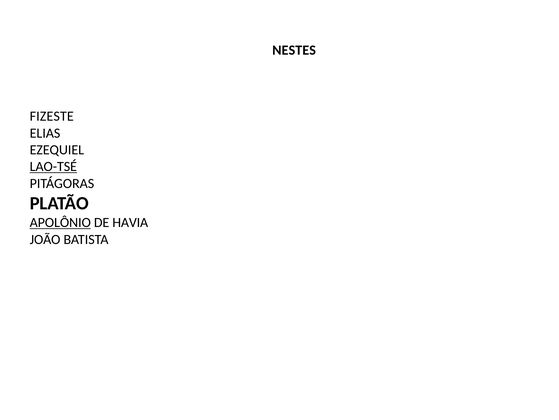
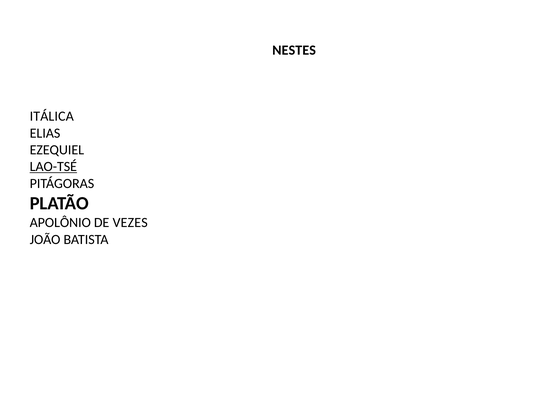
FIZESTE: FIZESTE -> ITÁLICA (52, 116)
APOLÔNIO underline: present -> none (60, 222)
HAVIA: HAVIA -> VEZES (130, 222)
